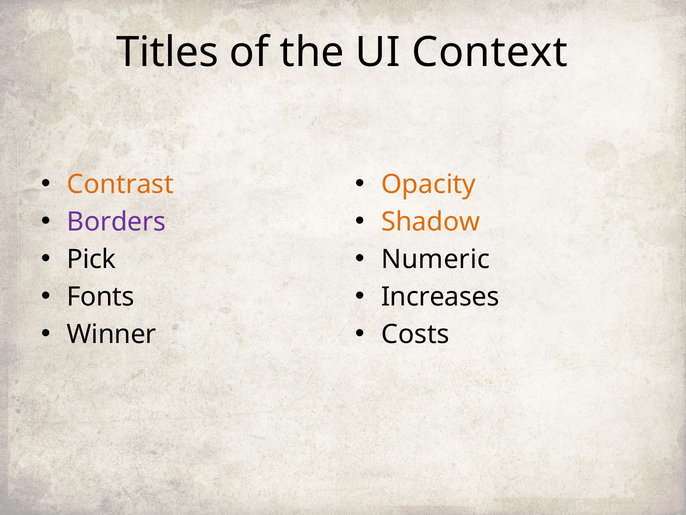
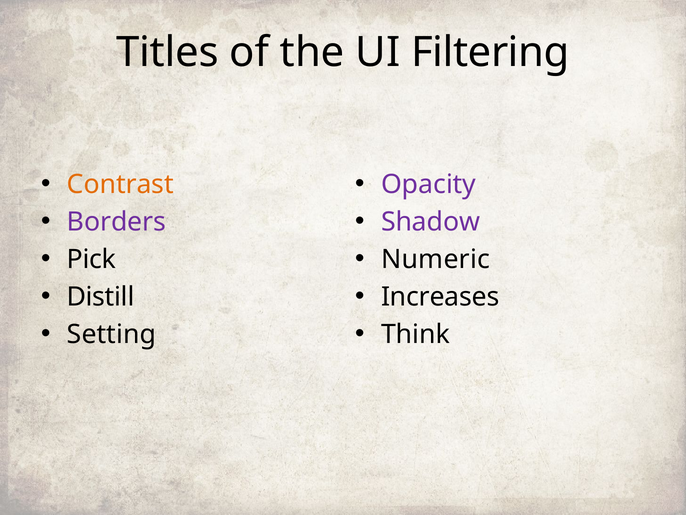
Context: Context -> Filtering (490, 52)
Opacity colour: orange -> purple (429, 184)
Shadow colour: orange -> purple (431, 222)
Fonts: Fonts -> Distill (100, 297)
Winner: Winner -> Setting (112, 334)
Costs: Costs -> Think (415, 334)
